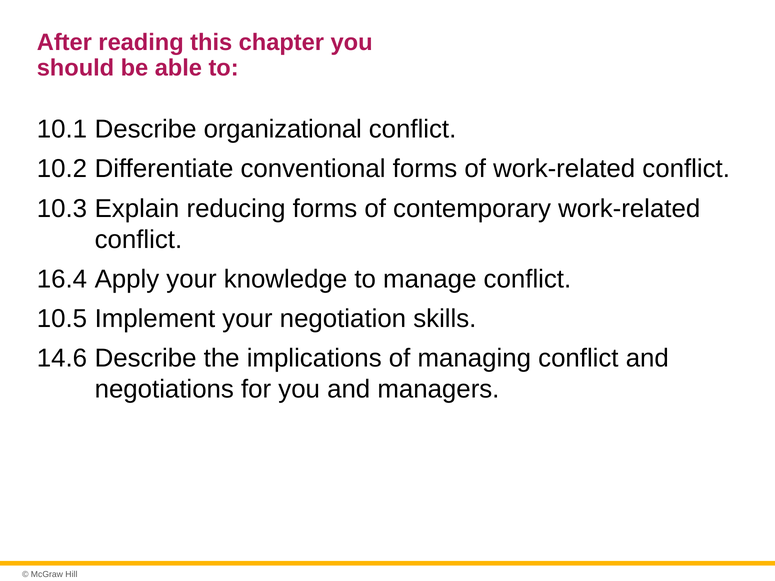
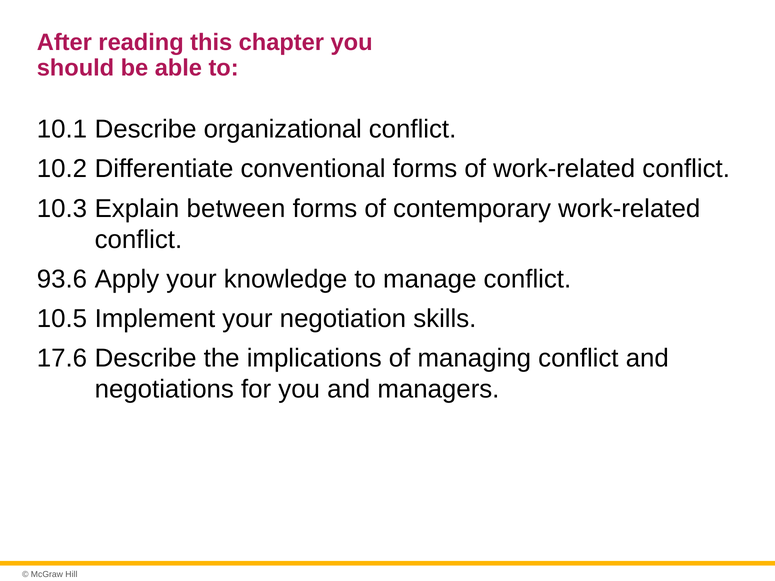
reducing: reducing -> between (236, 209)
16.4: 16.4 -> 93.6 (62, 279)
14.6: 14.6 -> 17.6 (62, 358)
